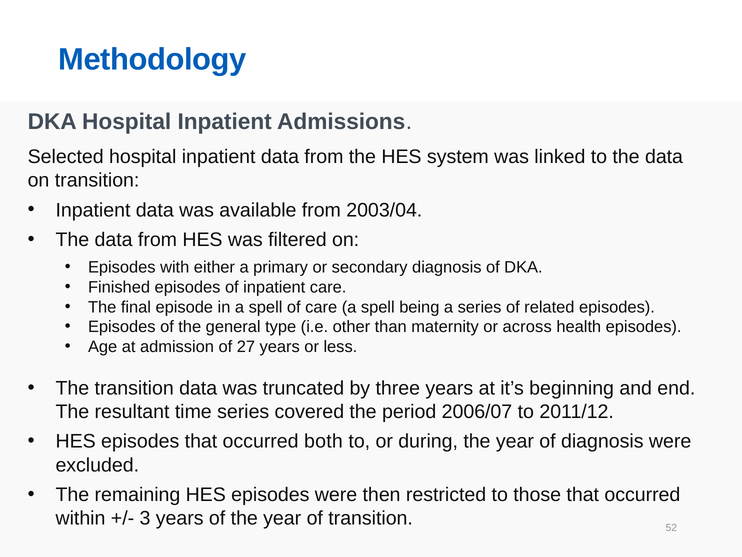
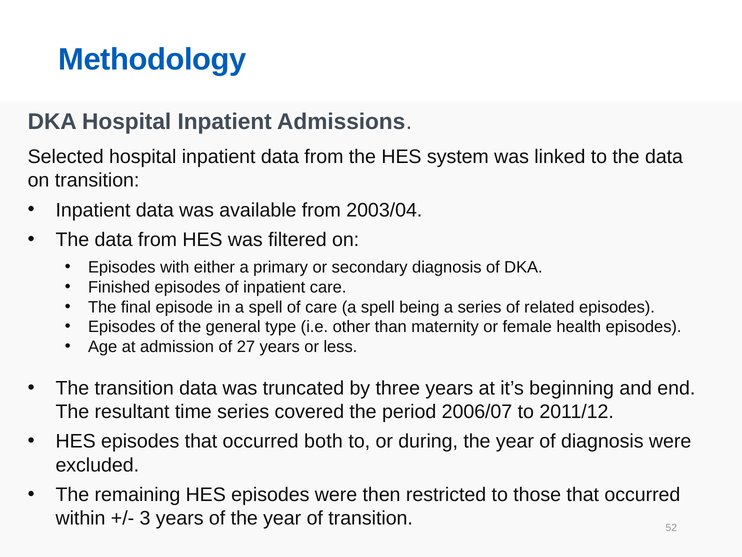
across: across -> female (527, 327)
